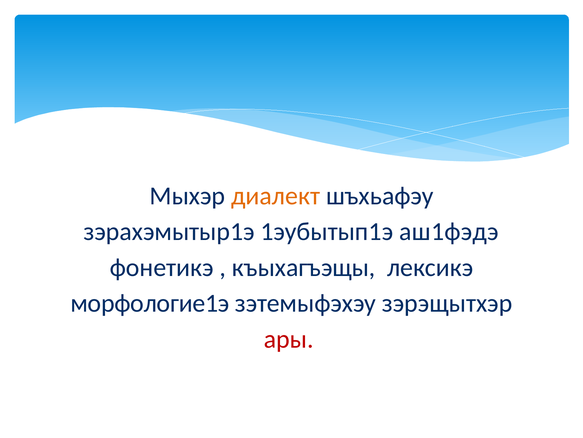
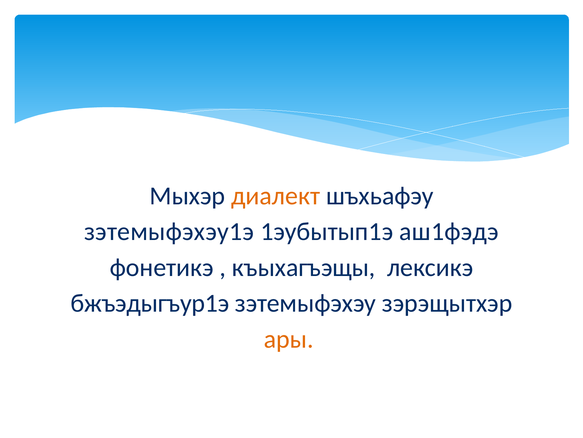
зэрахэмытыр1э: зэрахэмытыр1э -> зэтемыфэхэу1э (169, 231)
морфологие1э: морфологие1э -> бжъэдыгъур1э (150, 303)
ары colour: red -> orange (289, 339)
